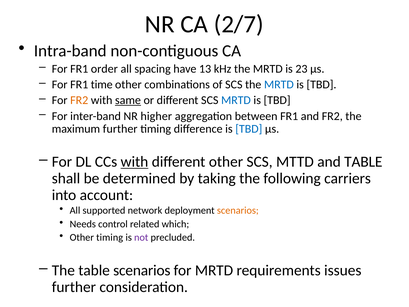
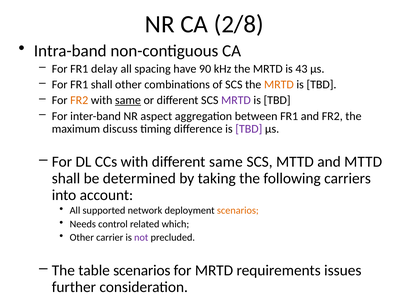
2/7: 2/7 -> 2/8 (239, 24)
order: order -> delay (104, 69)
13: 13 -> 90 (205, 69)
23: 23 -> 43 (301, 69)
FR1 time: time -> shall (102, 84)
MRTD colour: blue -> orange (279, 84)
MRTD colour: blue -> purple (236, 100)
higher: higher -> aspect (156, 116)
maximum further: further -> discuss (120, 129)
TBD colour: blue -> purple (249, 129)
with underline: present -> none (134, 162)
different other: other -> same (226, 162)
and TABLE: TABLE -> MTTD (363, 162)
Other timing: timing -> carrier (110, 237)
